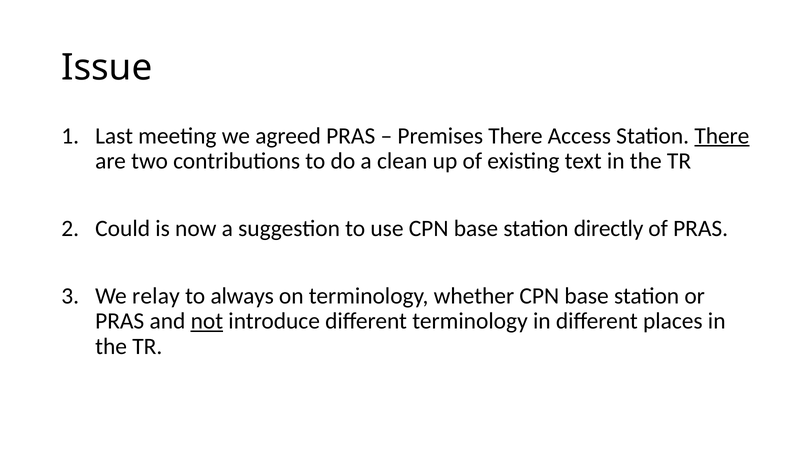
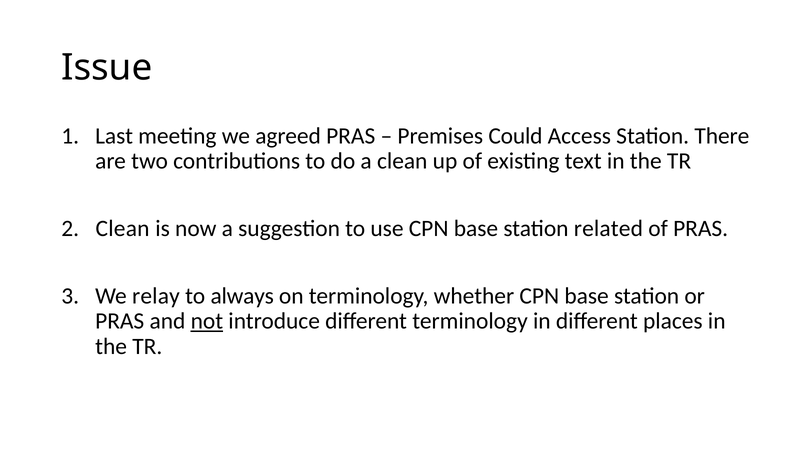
Premises There: There -> Could (515, 136)
There underline: present -> none (722, 136)
Could: Could -> Clean (123, 229)
directly: directly -> related (608, 229)
